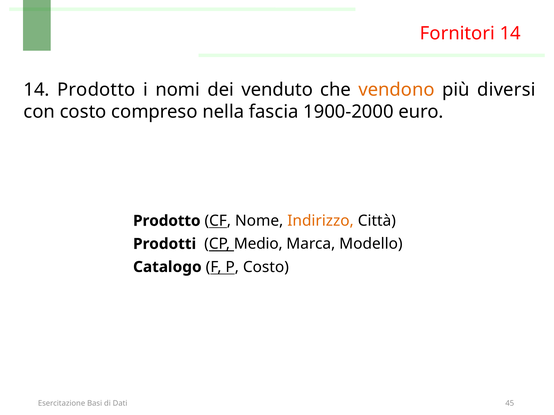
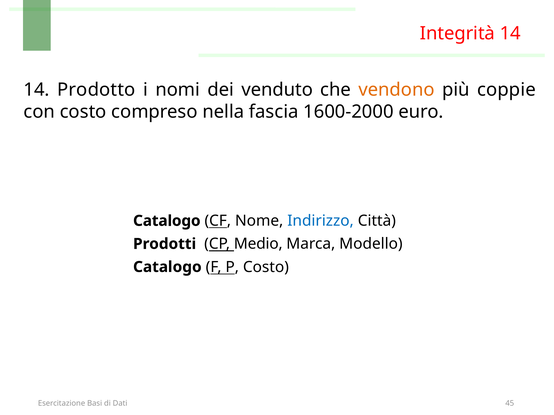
Fornitori: Fornitori -> Integrità (457, 34)
diversi: diversi -> coppie (506, 90)
1900-2000: 1900-2000 -> 1600-2000 (348, 112)
Prodotto: Prodotto -> Catalogo (167, 221)
Indirizzo colour: orange -> blue (321, 221)
